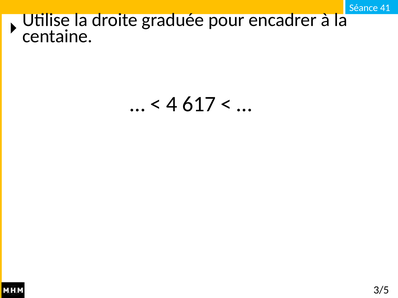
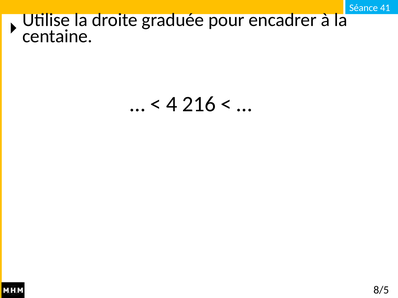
617: 617 -> 216 (199, 104)
3/5: 3/5 -> 8/5 (381, 290)
